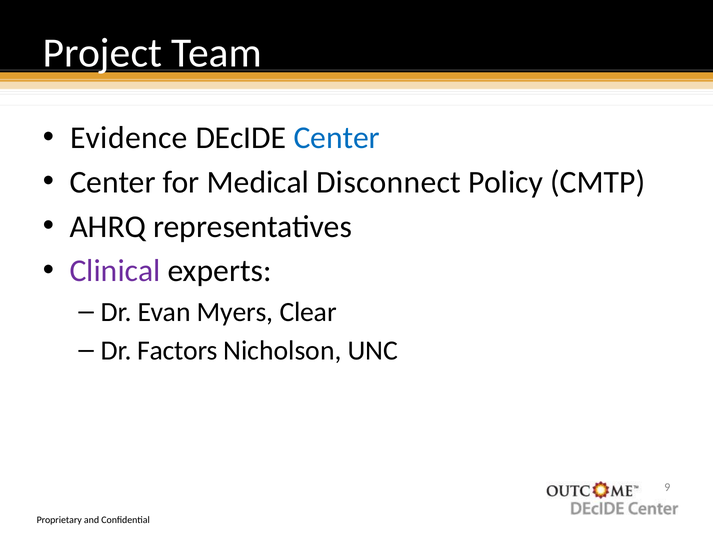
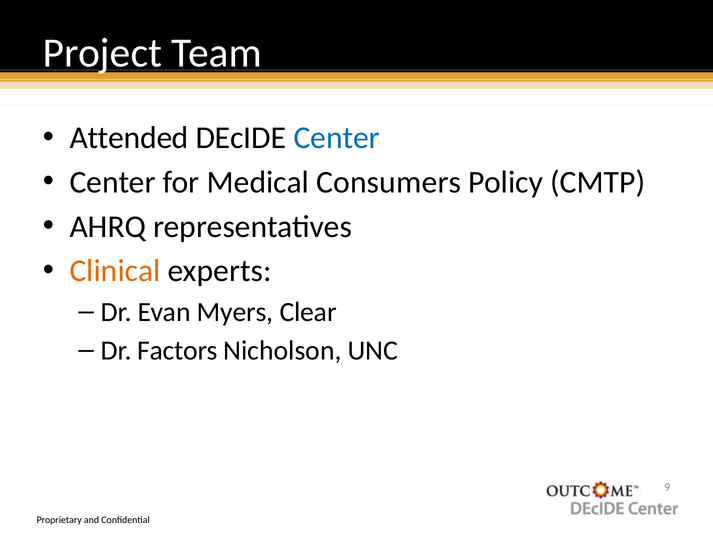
Evidence: Evidence -> Attended (129, 138)
Disconnect: Disconnect -> Consumers (389, 182)
Clinical colour: purple -> orange (115, 271)
